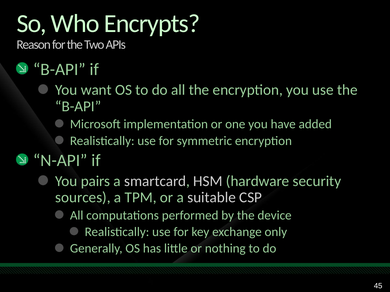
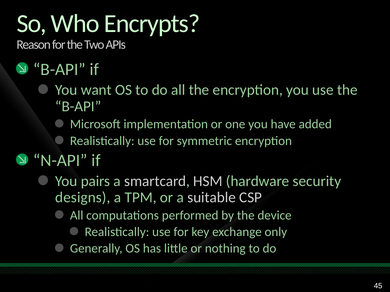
sources: sources -> designs (83, 198)
